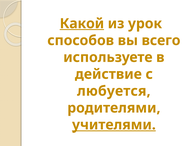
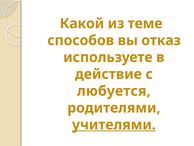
Какой underline: present -> none (82, 24)
урок: урок -> теме (145, 24)
всего: всего -> отказ (161, 40)
